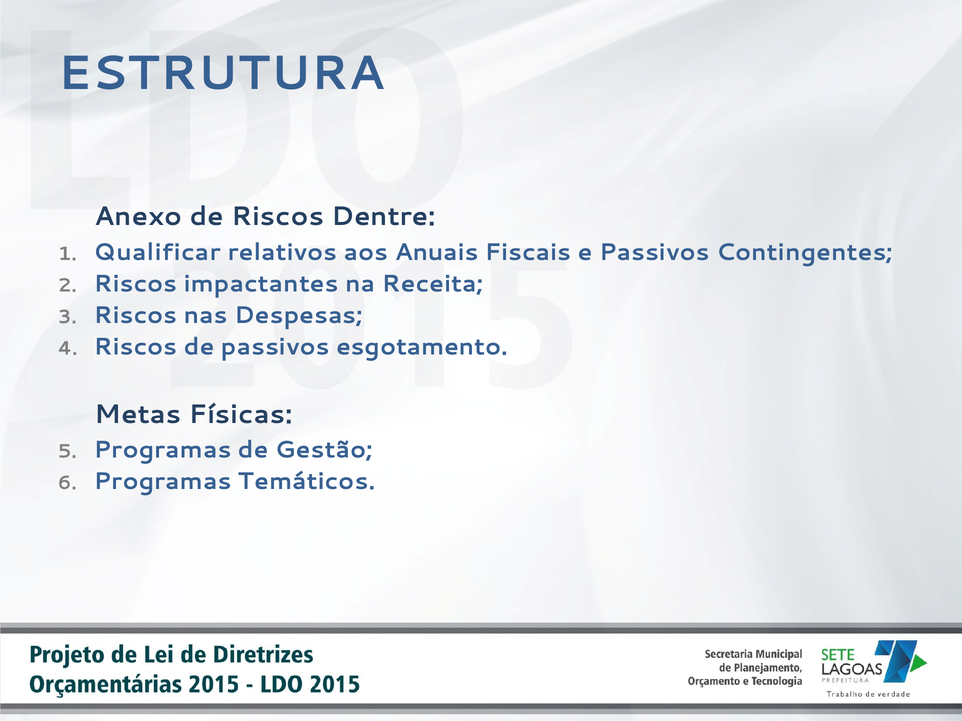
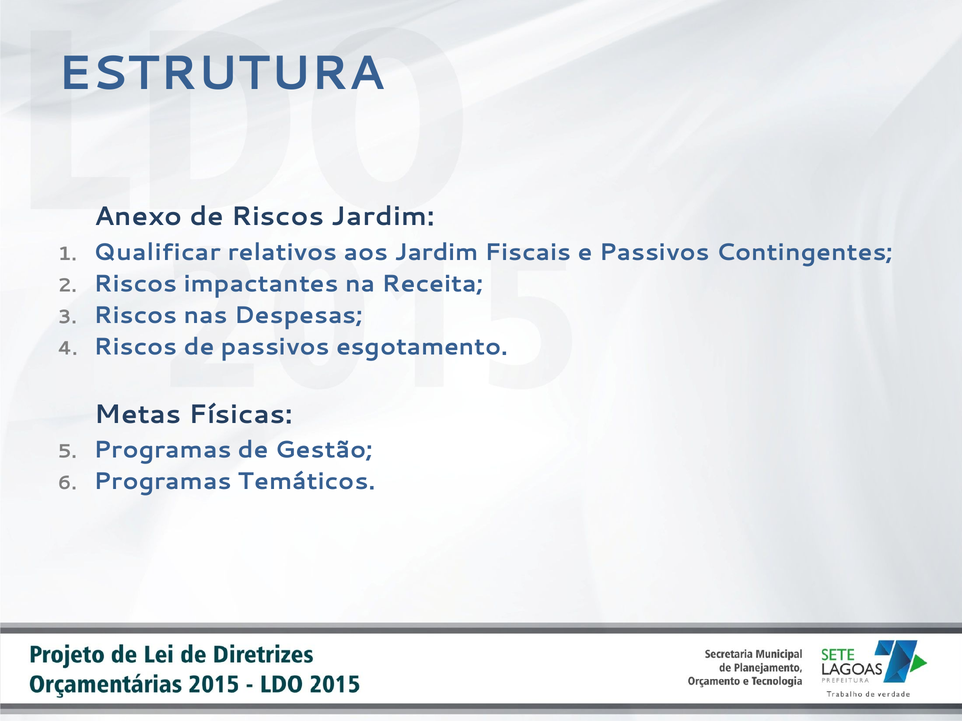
Riscos Dentre: Dentre -> Jardim (383, 217)
aos Anuais: Anuais -> Jardim (437, 252)
